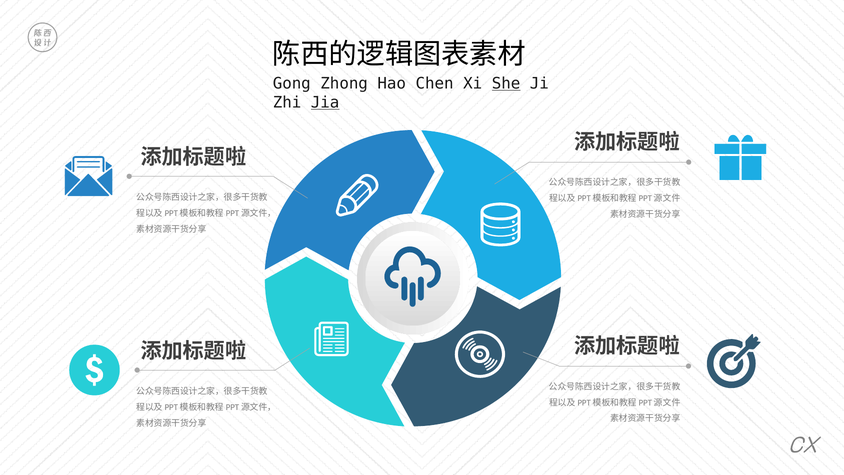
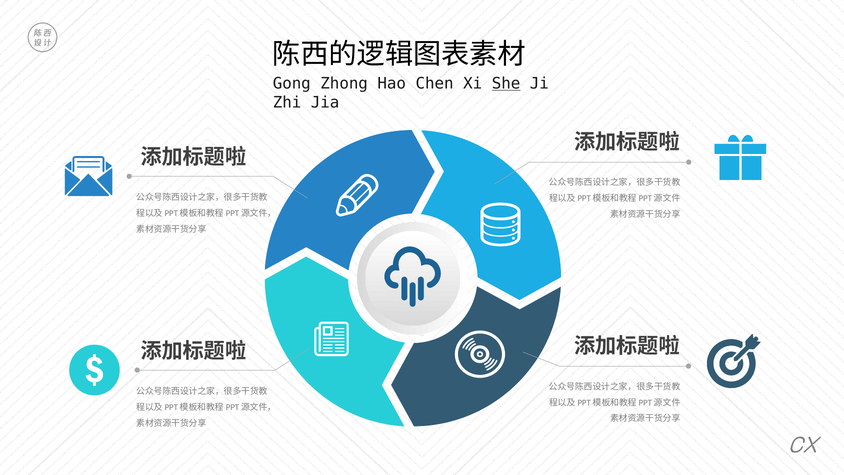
Jia underline: present -> none (325, 102)
